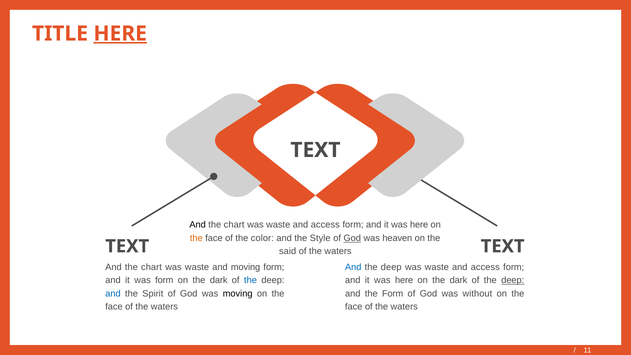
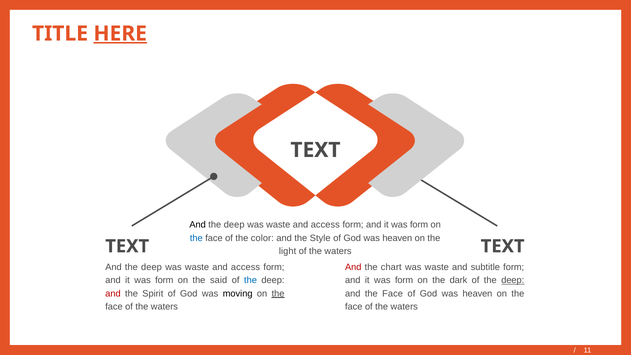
chart: chart -> deep (234, 225)
here: here -> form (419, 225)
the colour: orange -> blue (196, 238)
God underline: present -> none (352, 238)
said: said -> light (288, 251)
chart: chart -> deep (151, 267)
moving: moving -> access (246, 267)
And colour: blue -> red (353, 267)
deep: deep -> chart (391, 267)
access: access -> subtitle (485, 267)
dark: dark -> said (219, 280)
here: here -> form (404, 280)
and colour: blue -> red (113, 294)
the underline: none -> present (278, 294)
and the Form: Form -> Face (393, 294)
without: without -> heaven (477, 294)
